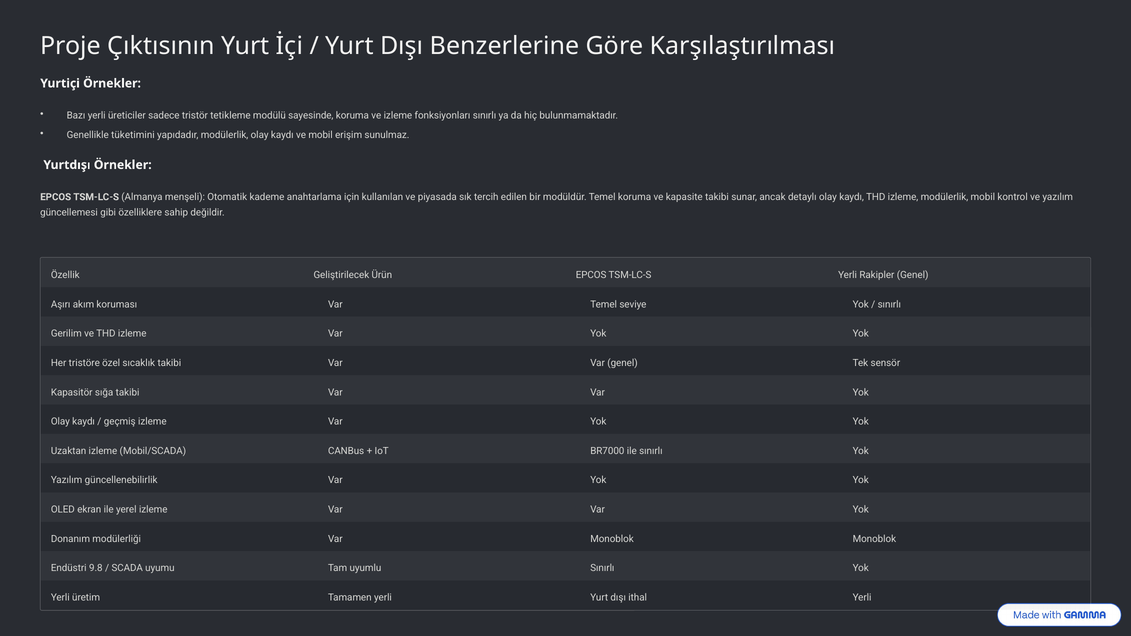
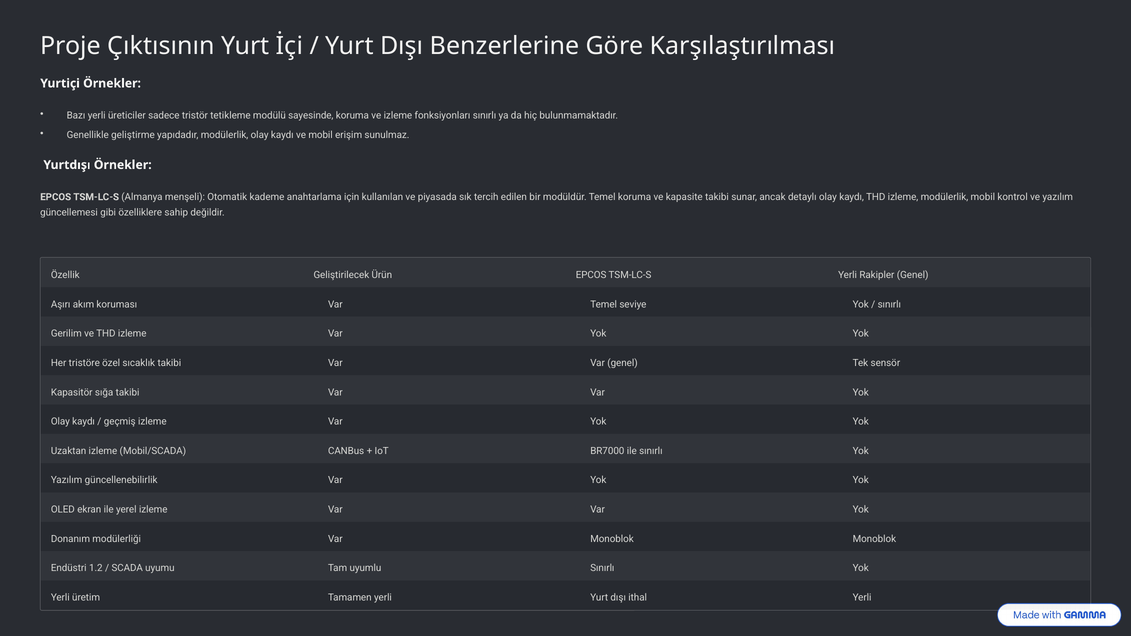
tüketimini: tüketimini -> geliştirme (133, 135)
9.8: 9.8 -> 1.2 (96, 568)
